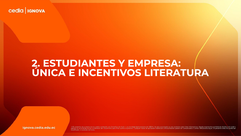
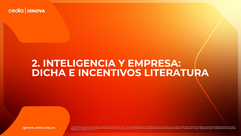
ESTUDIANTES: ESTUDIANTES -> INTELIGENCIA (79, 63)
ÚNICA: ÚNICA -> DICHA (49, 73)
